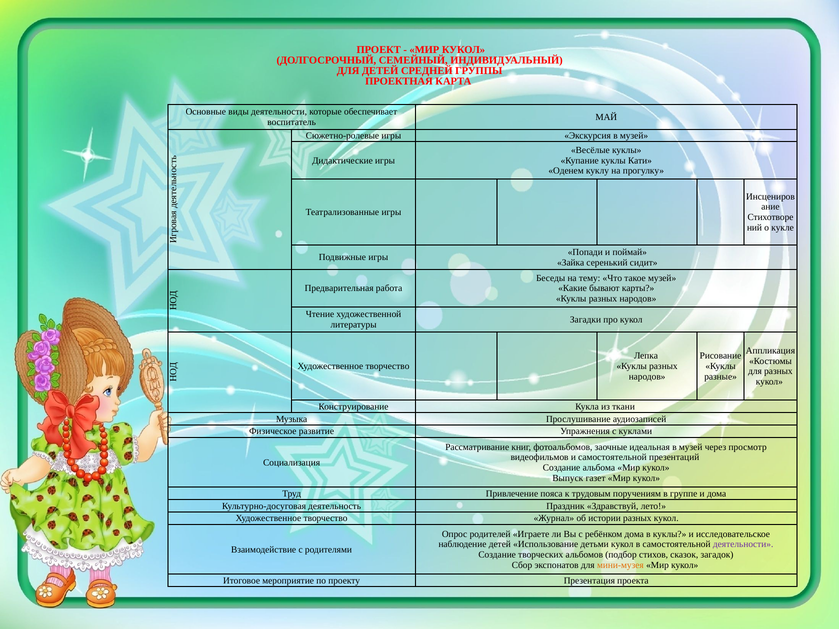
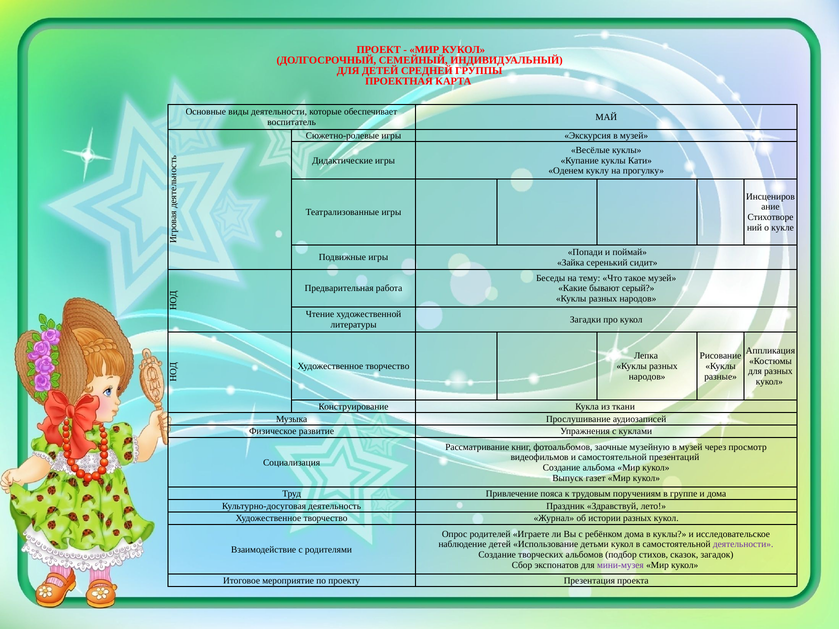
карты: карты -> серый (638, 289)
идеальная: идеальная -> музейную (650, 447)
мини-музея colour: orange -> purple (620, 565)
